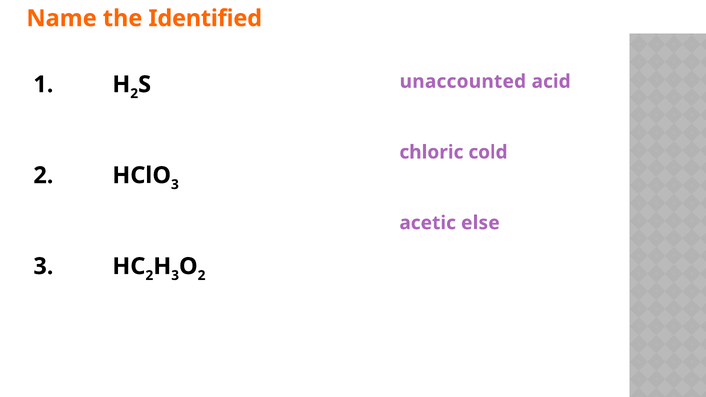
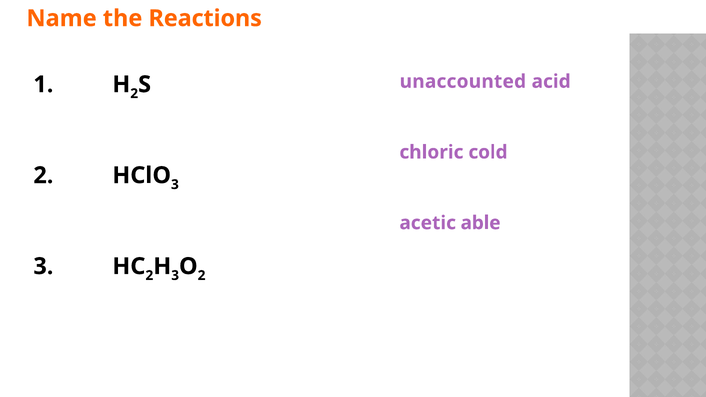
Identified: Identified -> Reactions (205, 18)
else: else -> able (481, 223)
